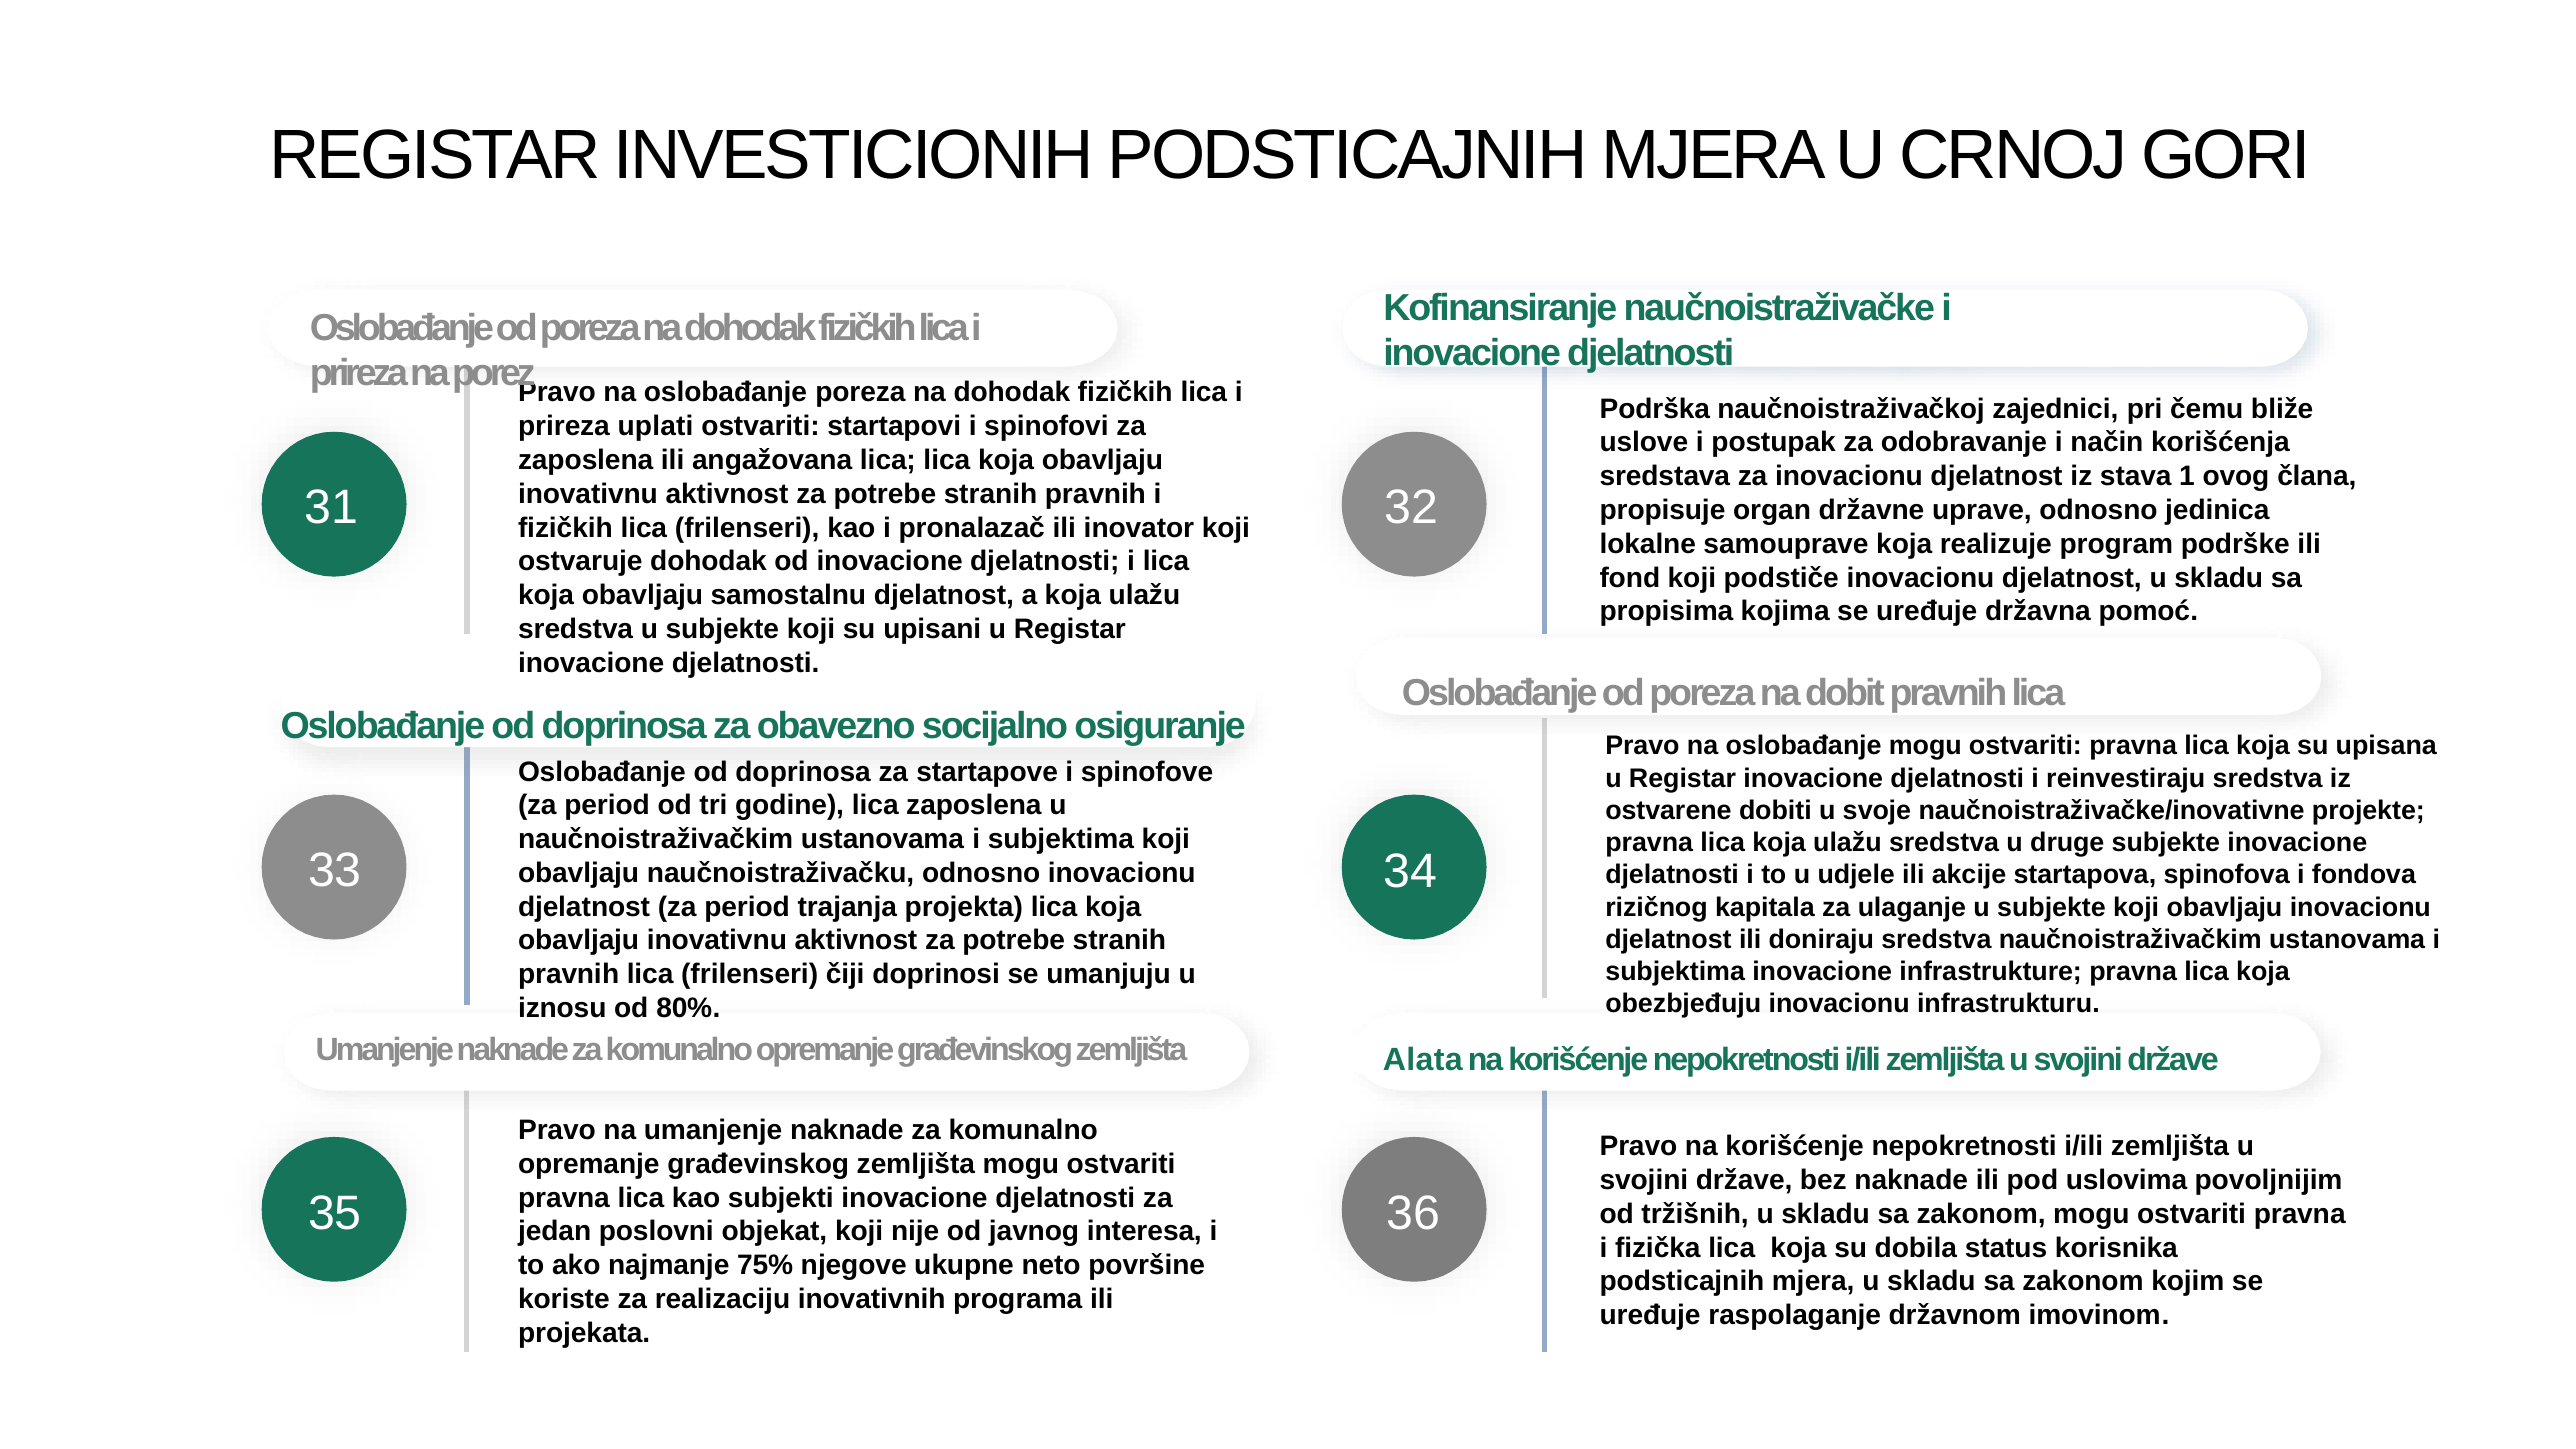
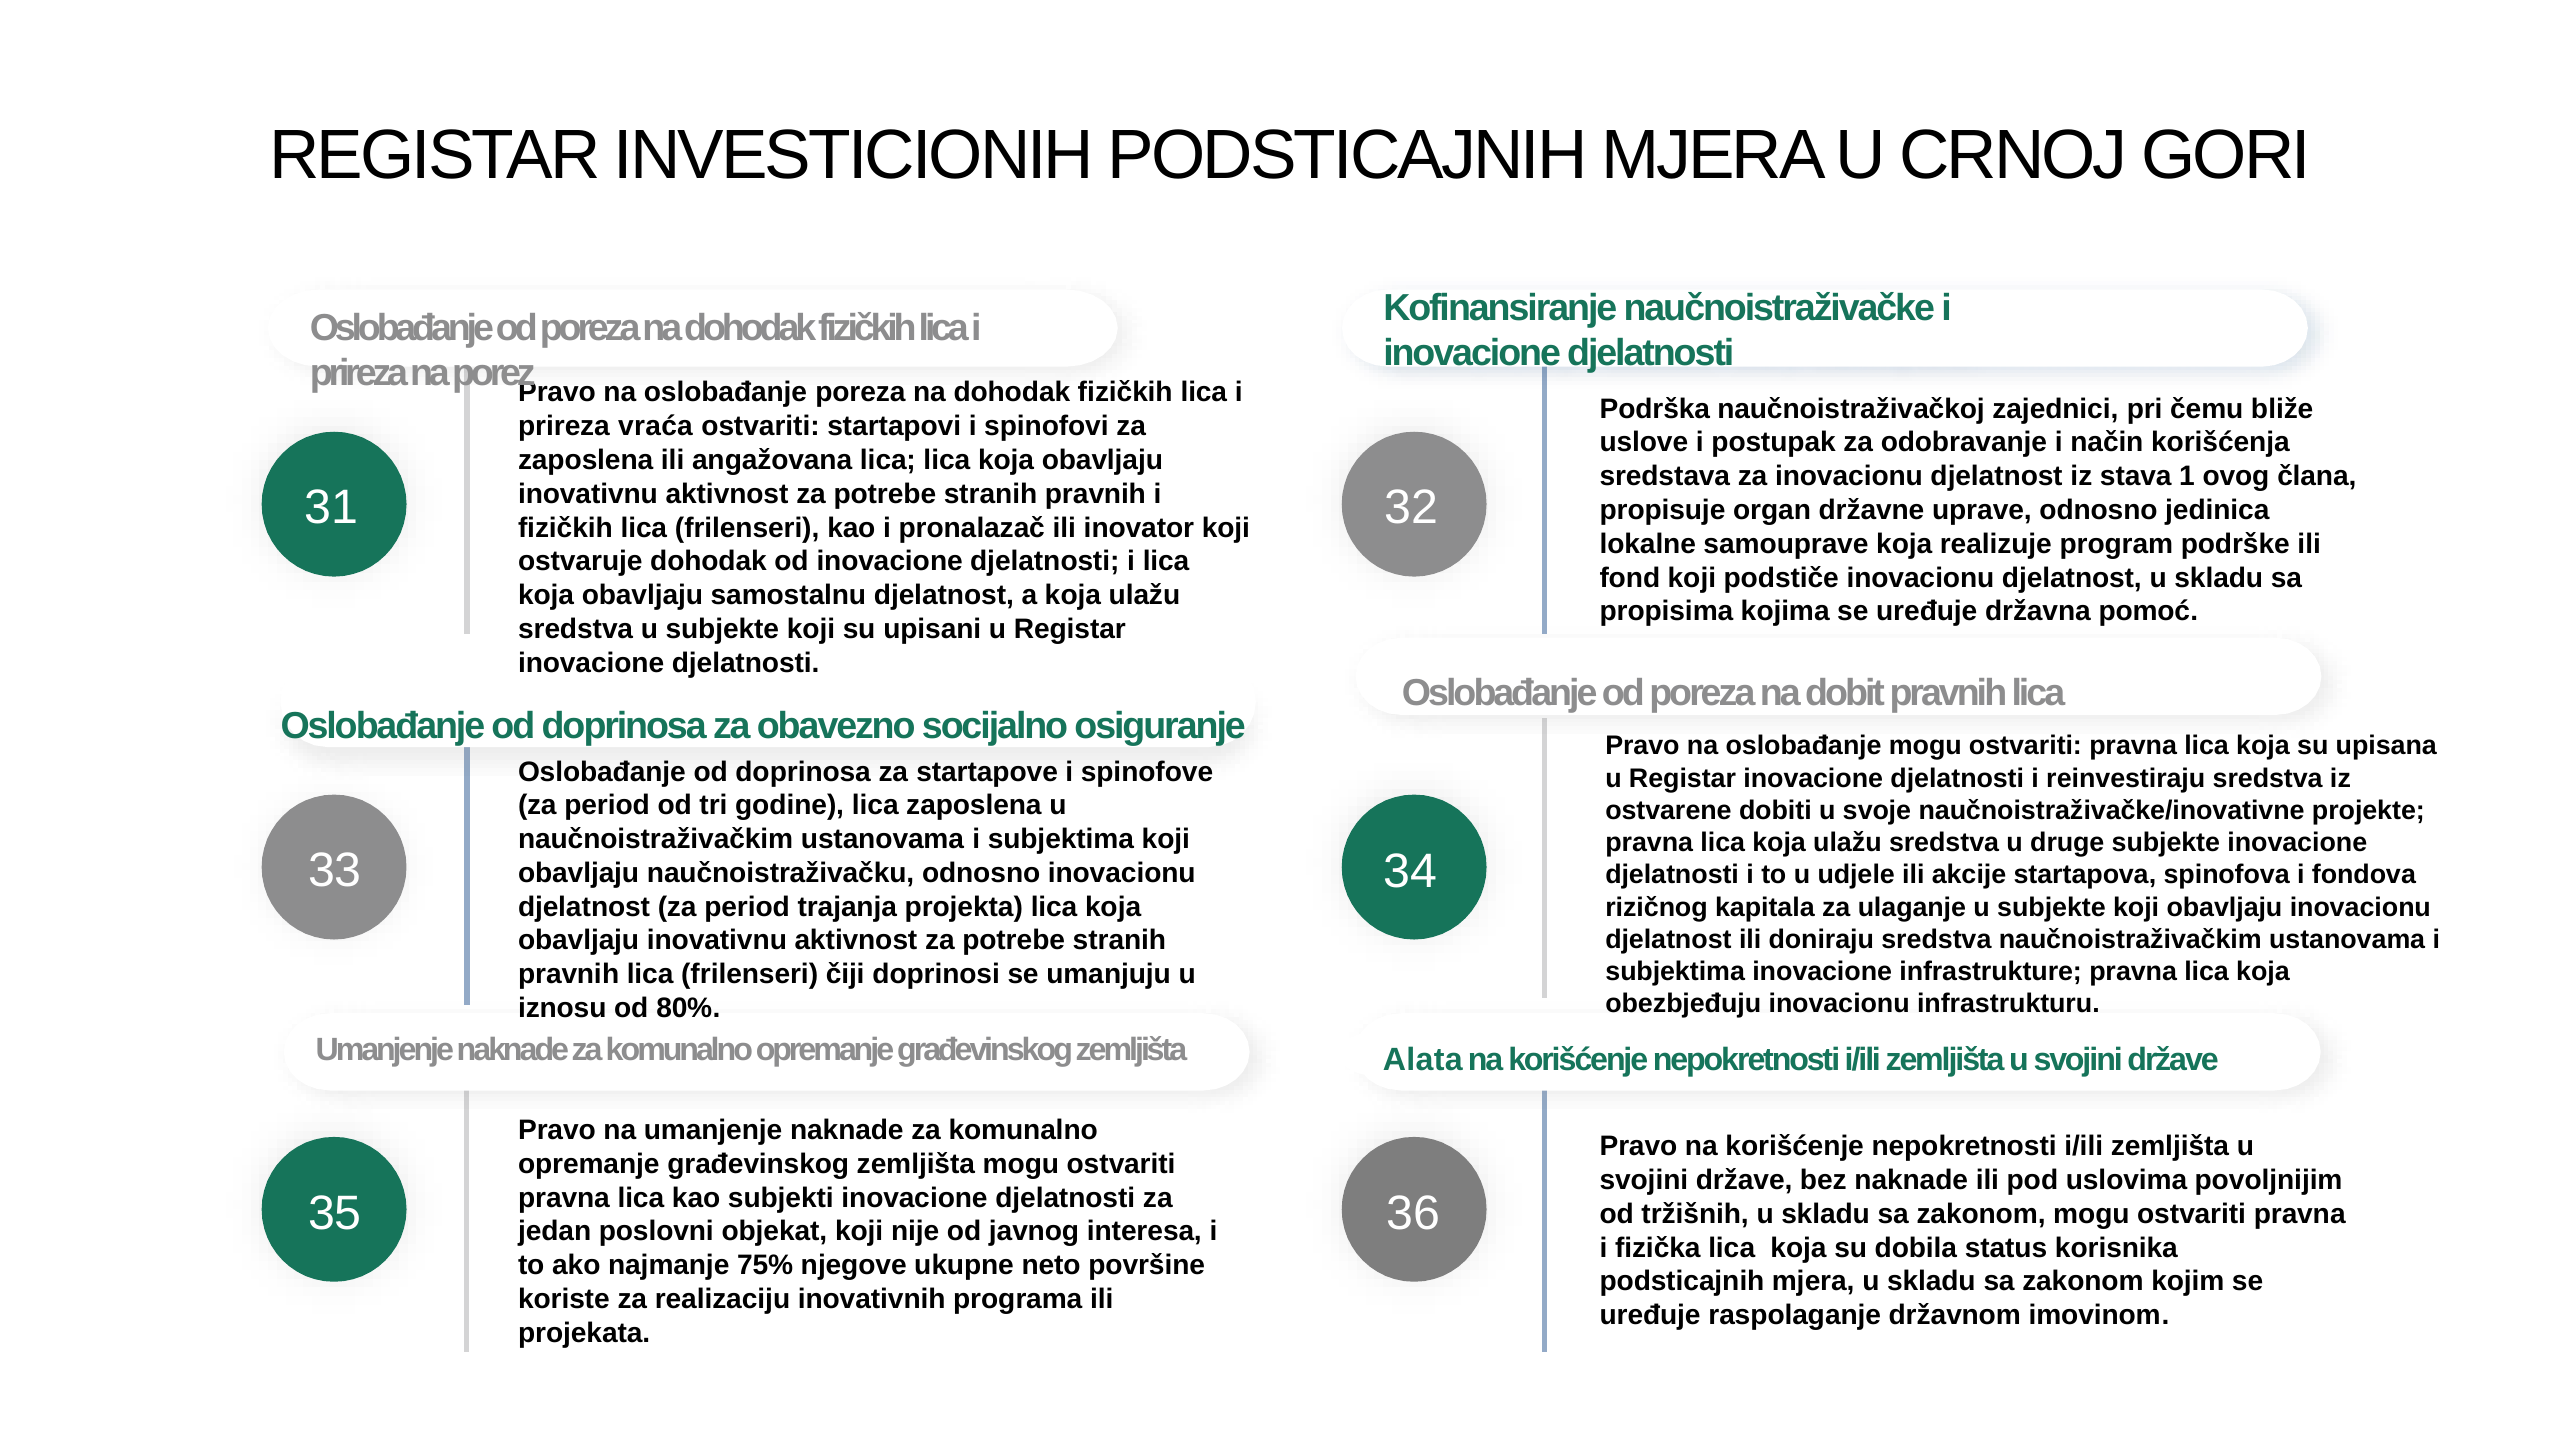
uplati: uplati -> vraća (656, 426)
